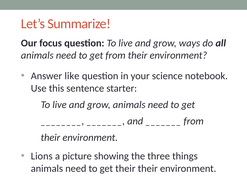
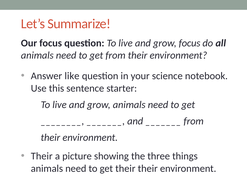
grow ways: ways -> focus (190, 43)
Lions: Lions -> Their (42, 156)
